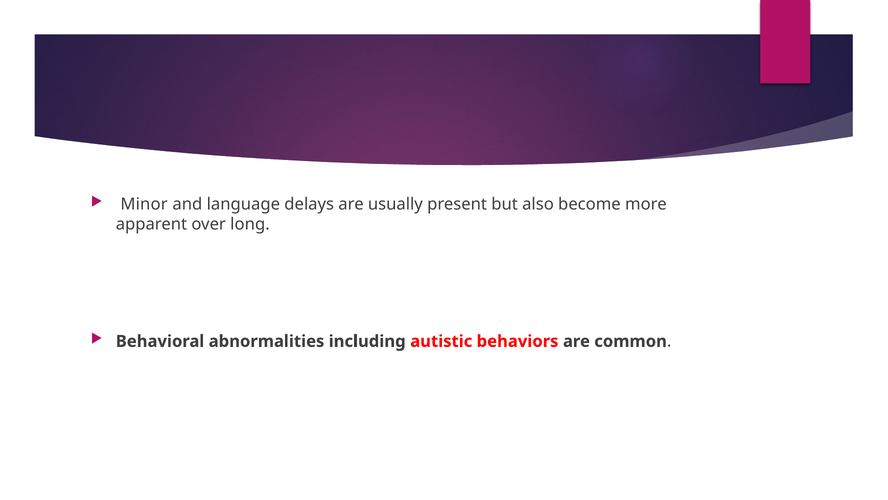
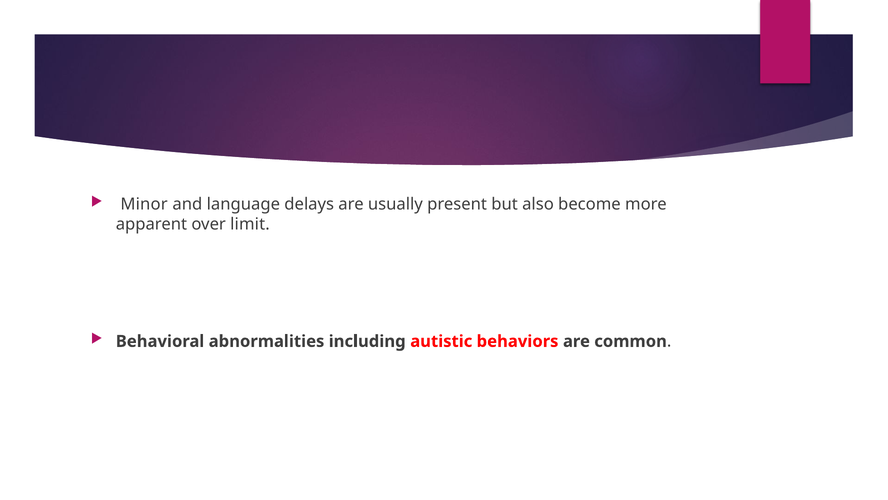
long: long -> limit (250, 224)
